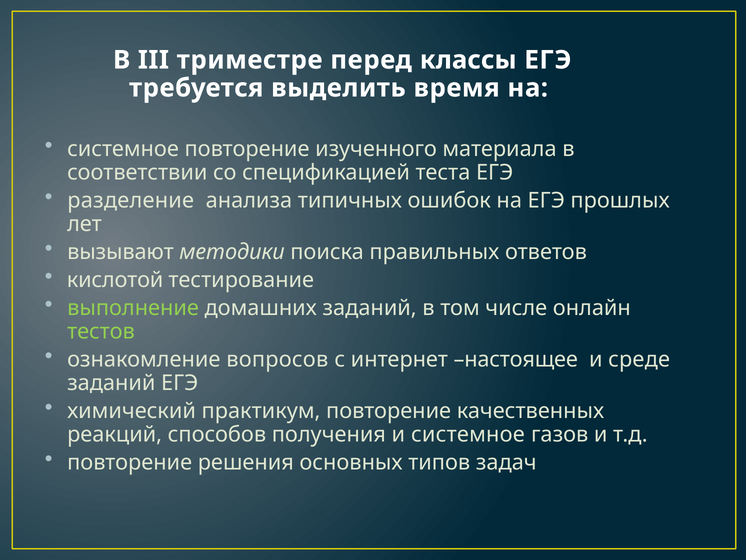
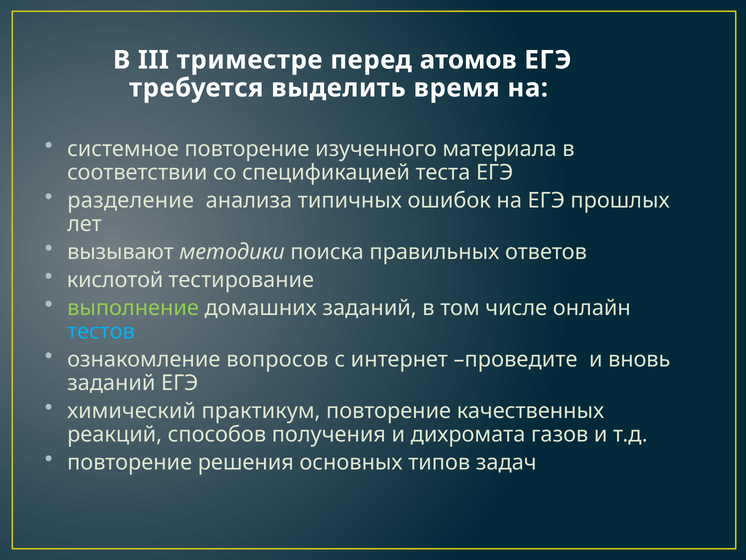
классы: классы -> атомов (468, 60)
тестов colour: light green -> light blue (101, 331)
настоящее: настоящее -> проведите (516, 359)
среде: среде -> вновь (639, 359)
и системное: системное -> дихромата (468, 434)
